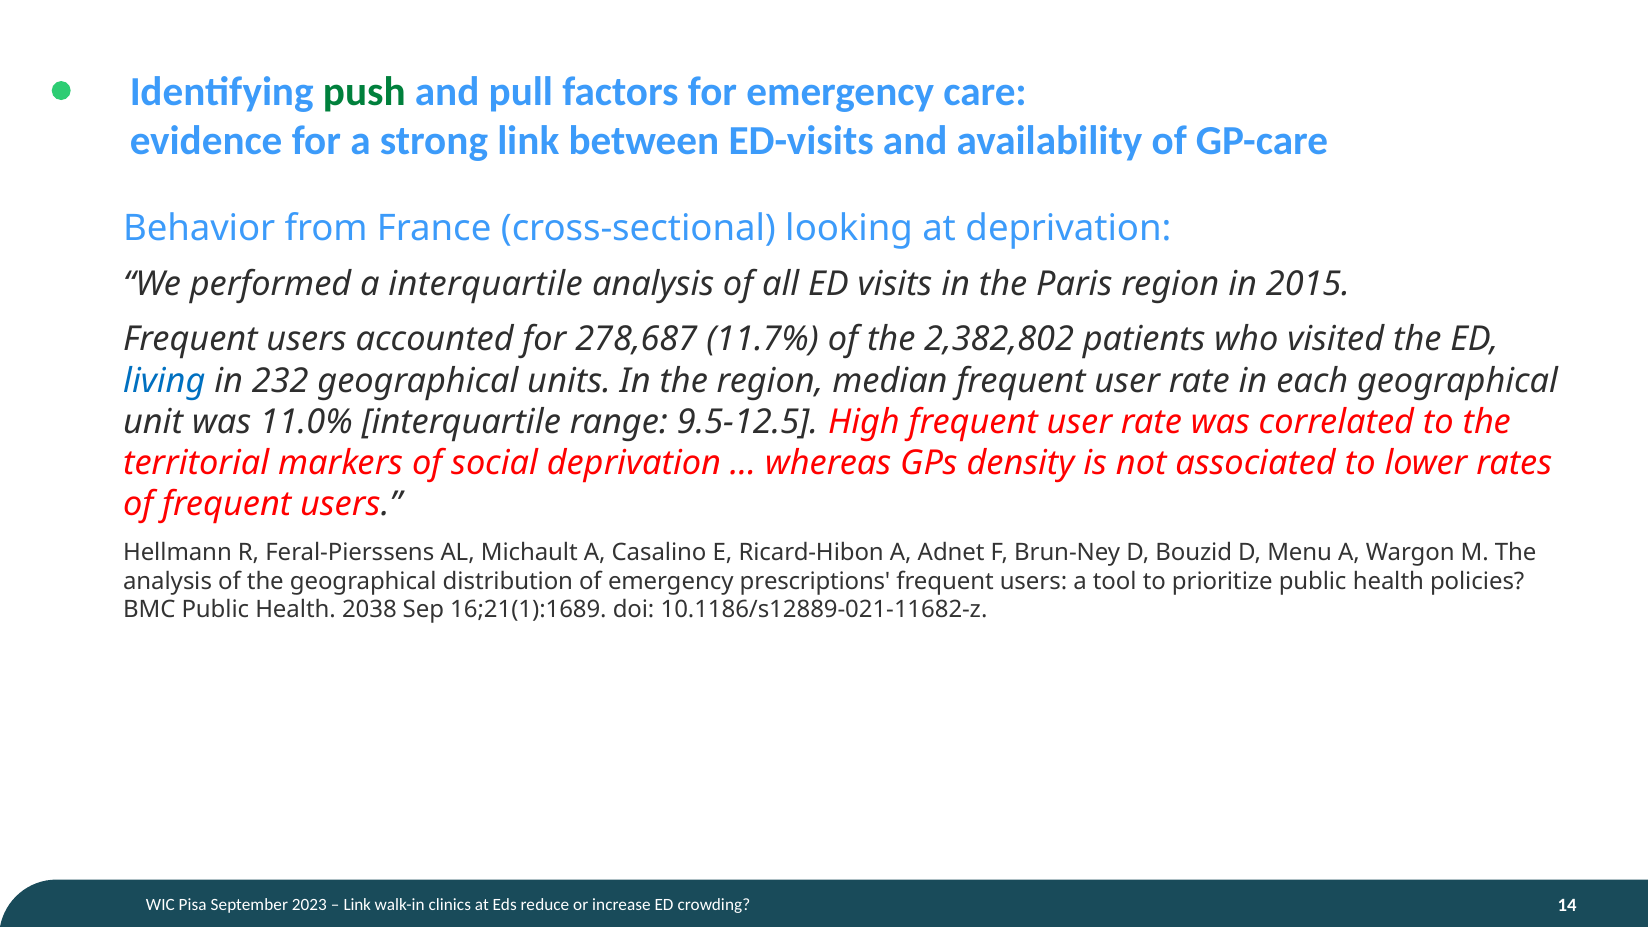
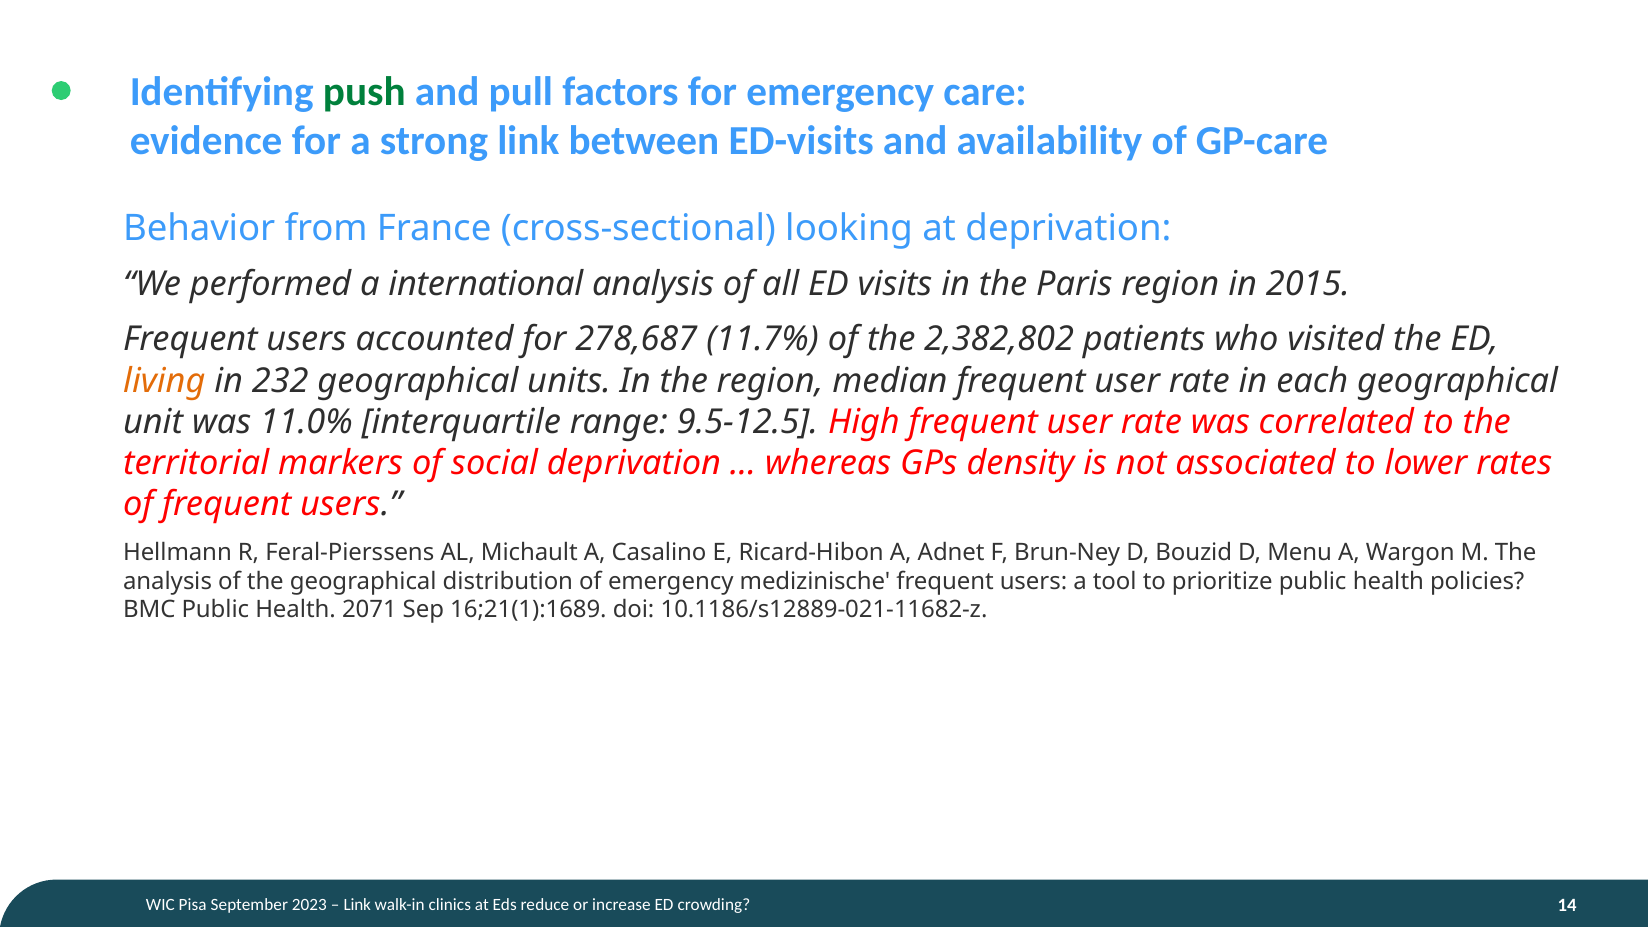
a interquartile: interquartile -> international (486, 285)
living colour: blue -> orange (164, 381)
prescriptions: prescriptions -> medizinische (815, 581)
2038: 2038 -> 2071 (369, 610)
